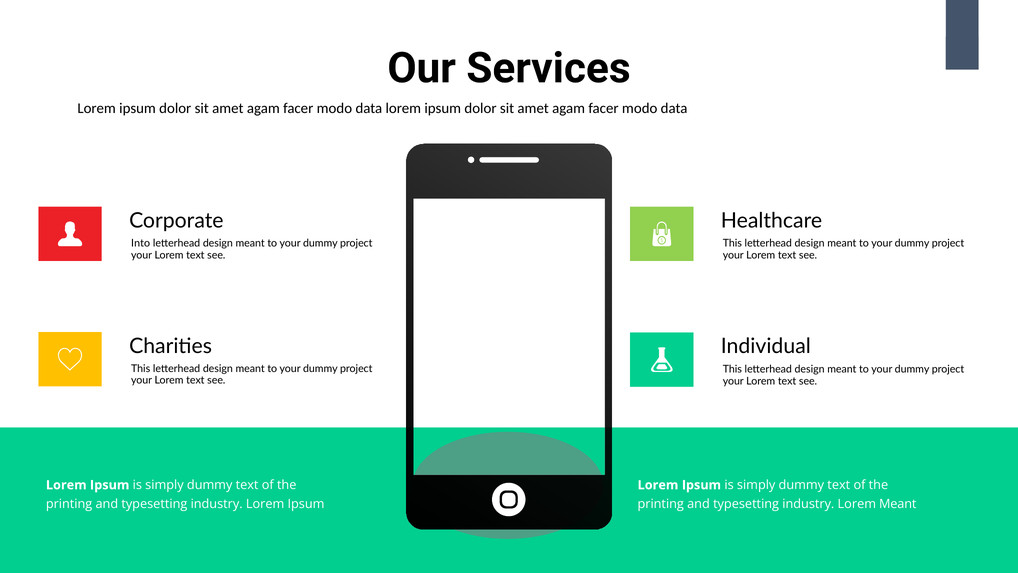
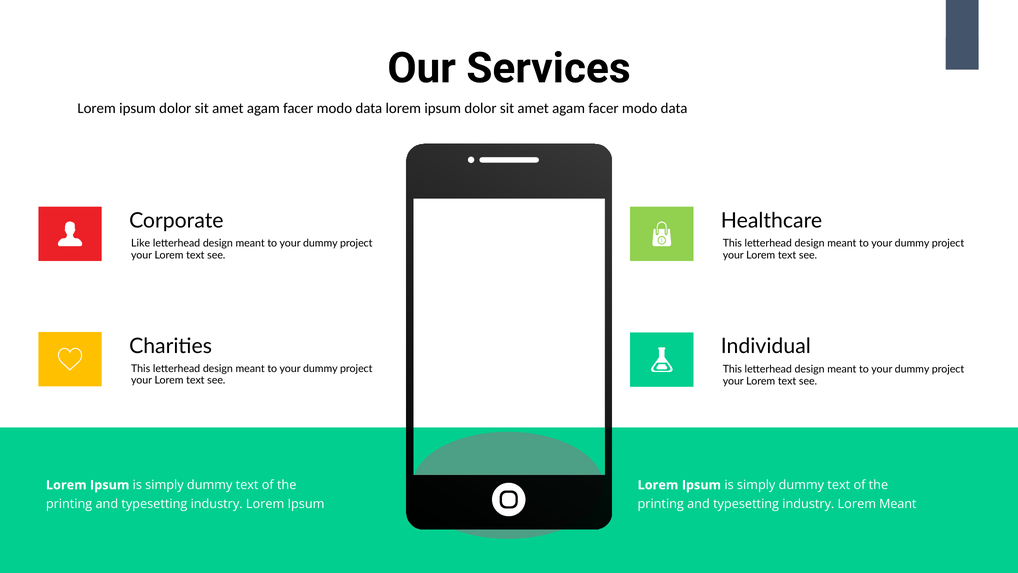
Into: Into -> Like (141, 243)
